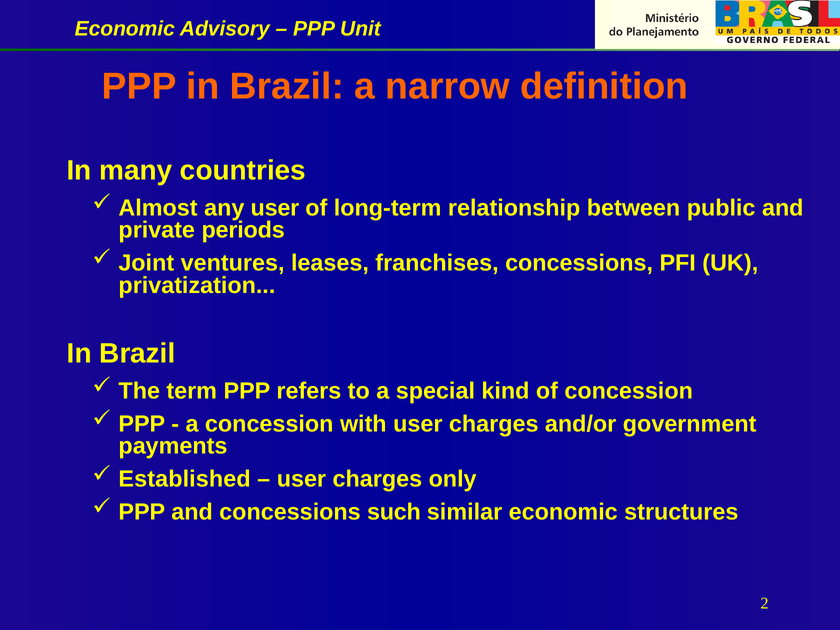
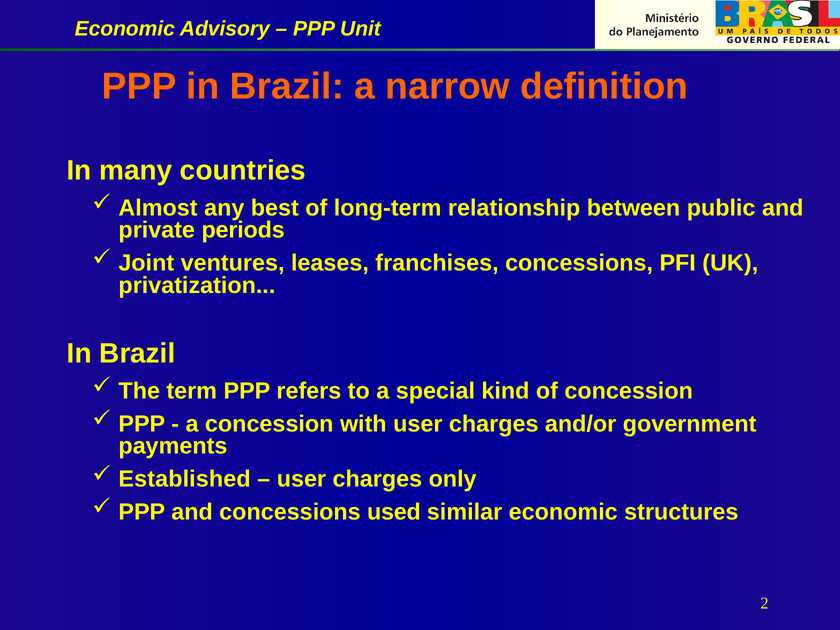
any user: user -> best (275, 208)
such: such -> used (394, 512)
